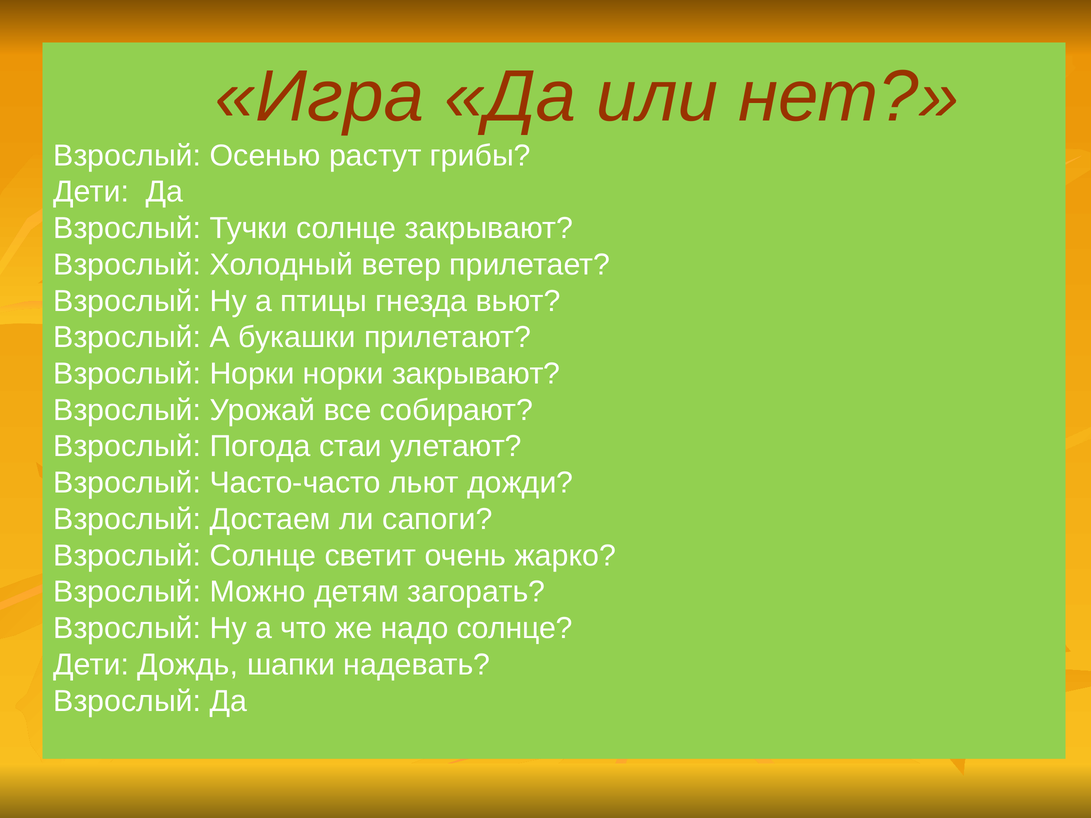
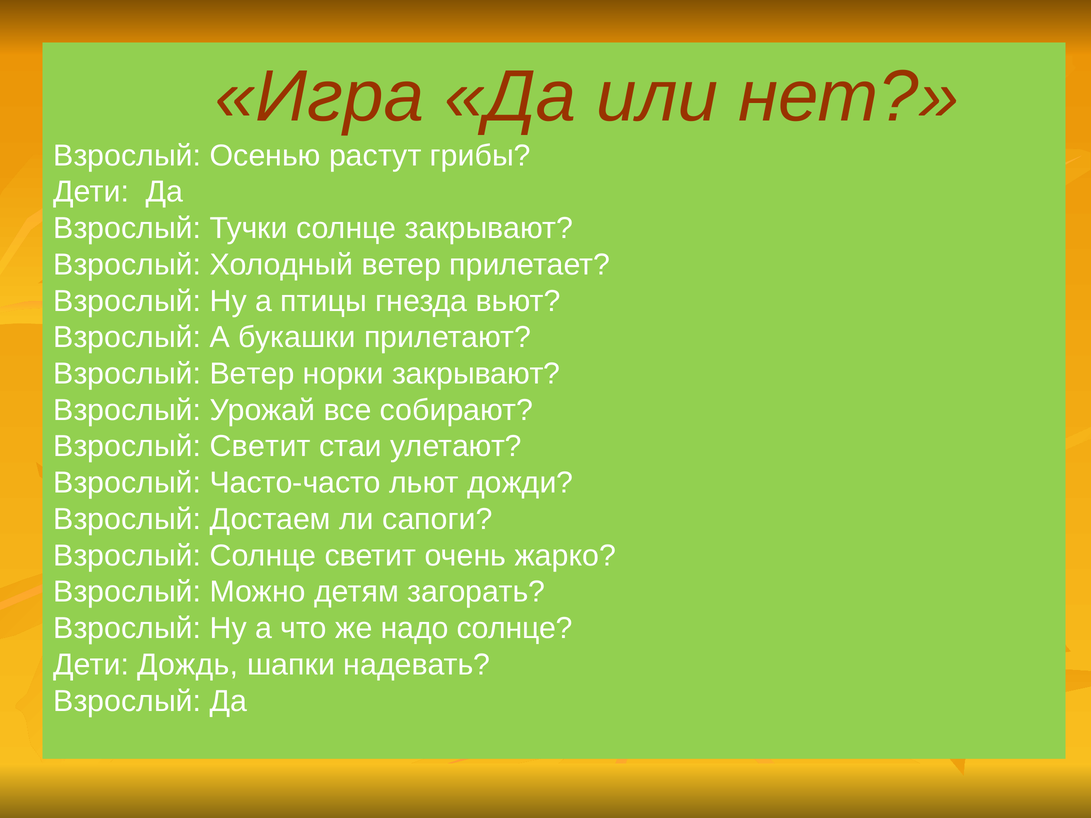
Взрослый Норки: Норки -> Ветер (252, 374)
Взрослый Погода: Погода -> Светит (260, 447)
